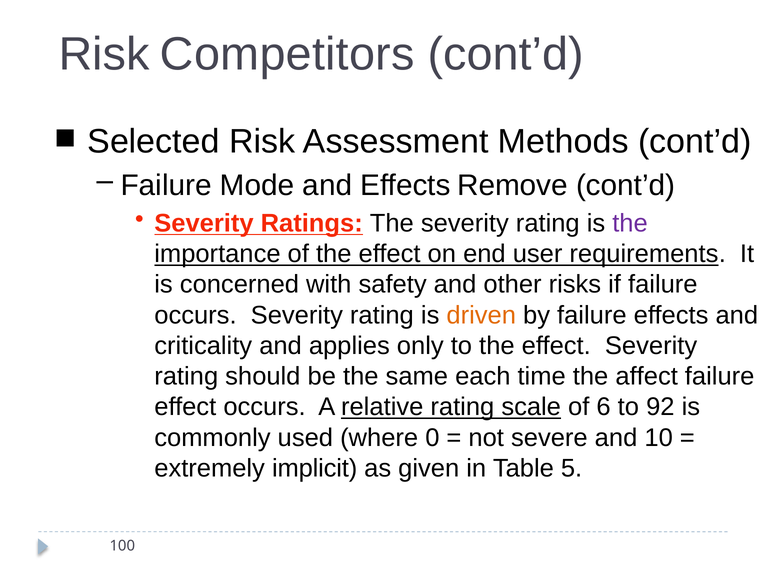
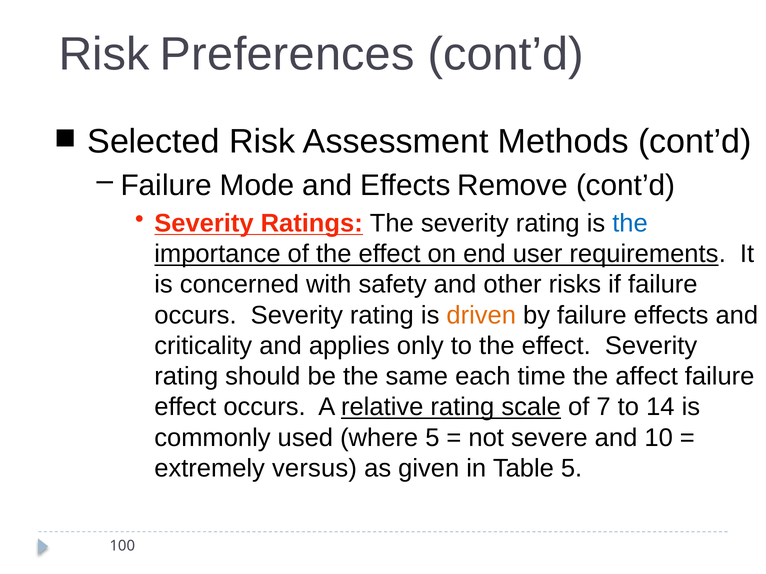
Competitors: Competitors -> Preferences (287, 54)
the colour: purple -> blue (630, 223)
6: 6 -> 7 (604, 407)
92: 92 -> 14 (660, 407)
where 0: 0 -> 5 (432, 438)
implicit: implicit -> versus (314, 469)
